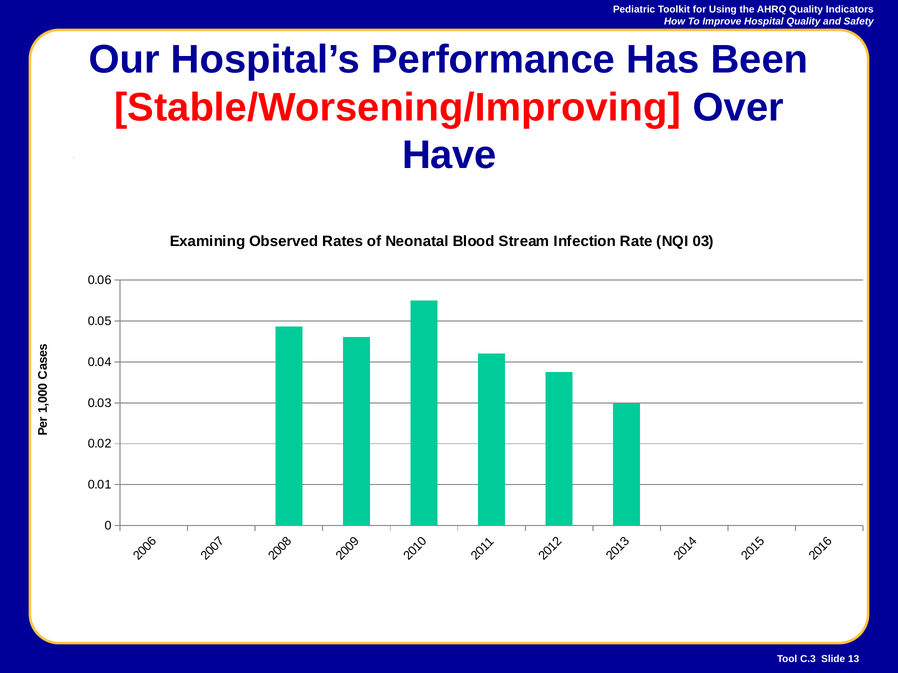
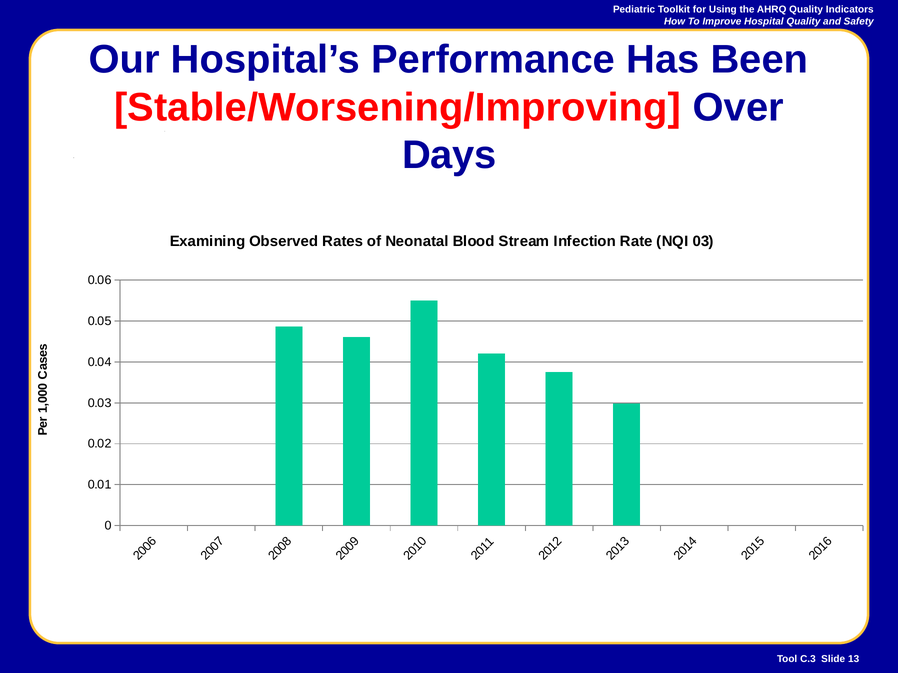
Have: Have -> Days (449, 155)
